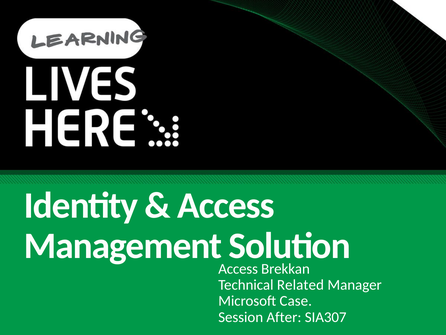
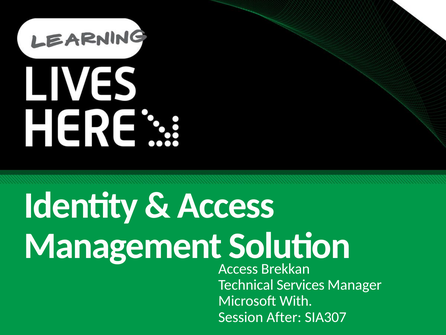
Related: Related -> Services (301, 285)
Case: Case -> With (296, 301)
